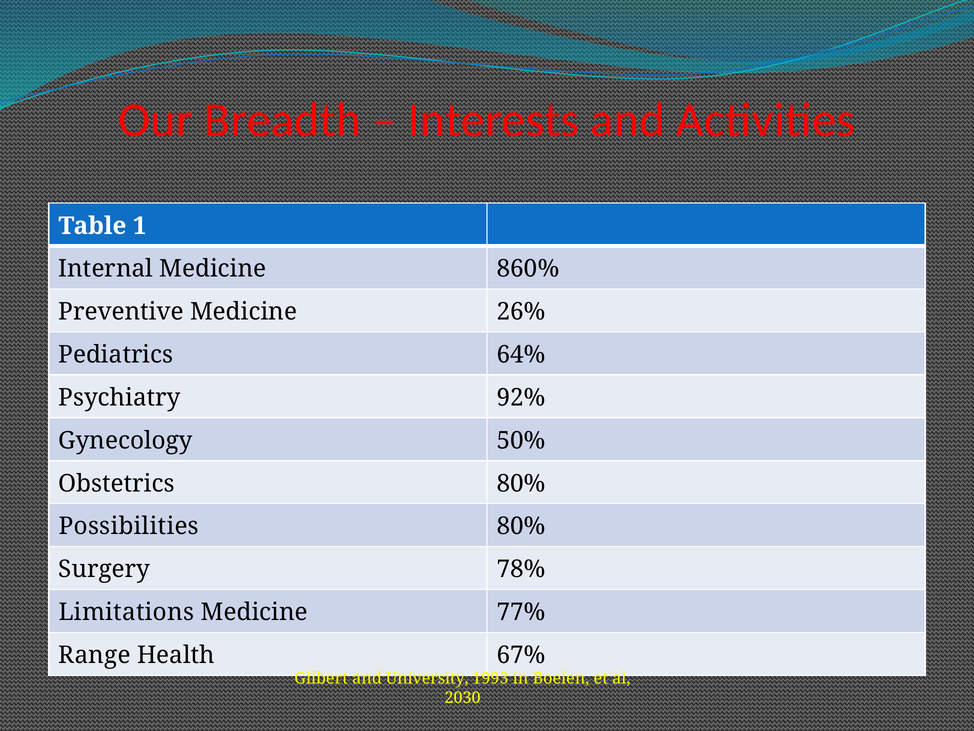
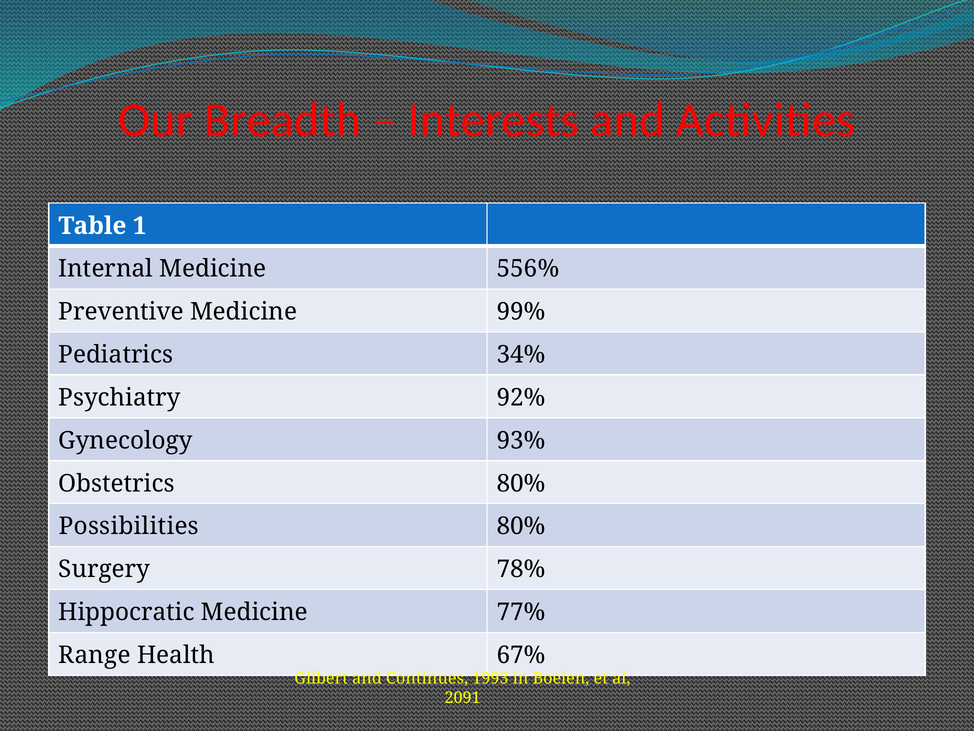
860%: 860% -> 556% (528, 269)
26%: 26% -> 99% (521, 312)
64%: 64% -> 34% (521, 354)
50%: 50% -> 93% (521, 440)
Limitations: Limitations -> Hippocratic (126, 612)
University: University -> Continues (427, 678)
2030: 2030 -> 2091 (463, 697)
